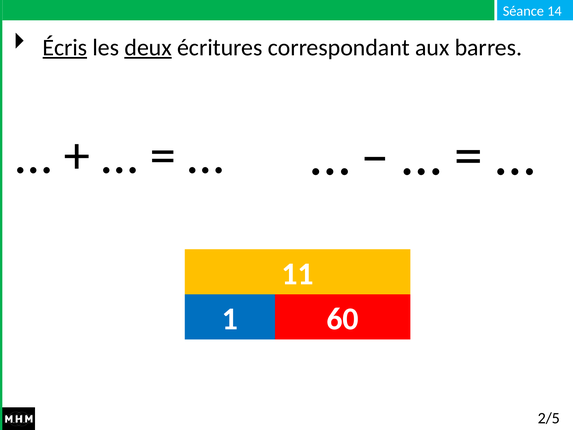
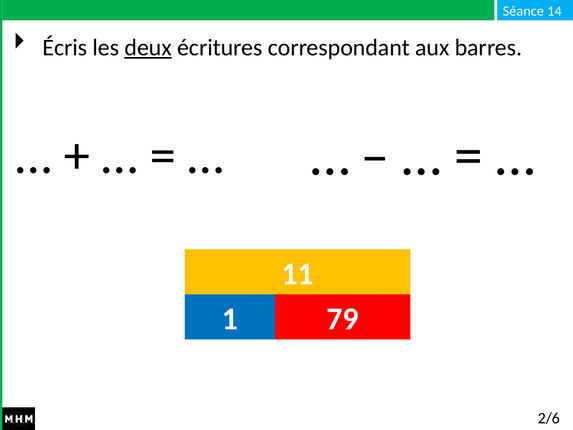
Écris underline: present -> none (65, 48)
60: 60 -> 79 (343, 319)
2/5: 2/5 -> 2/6 (549, 418)
